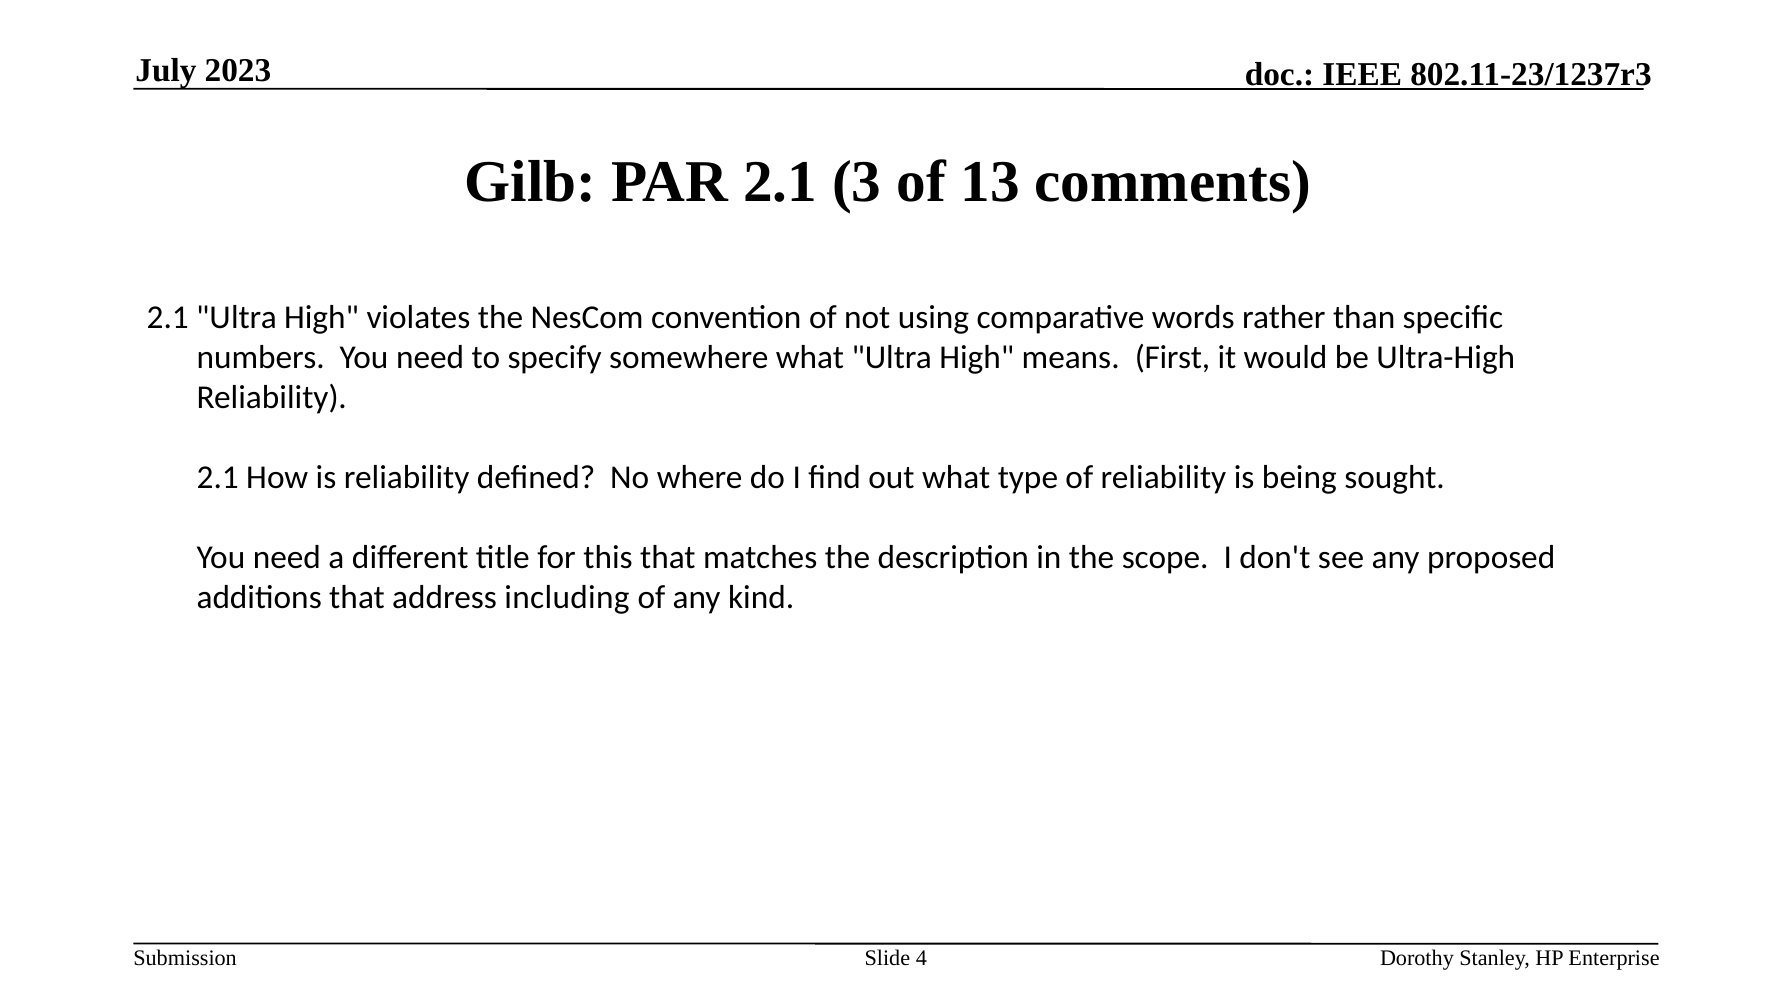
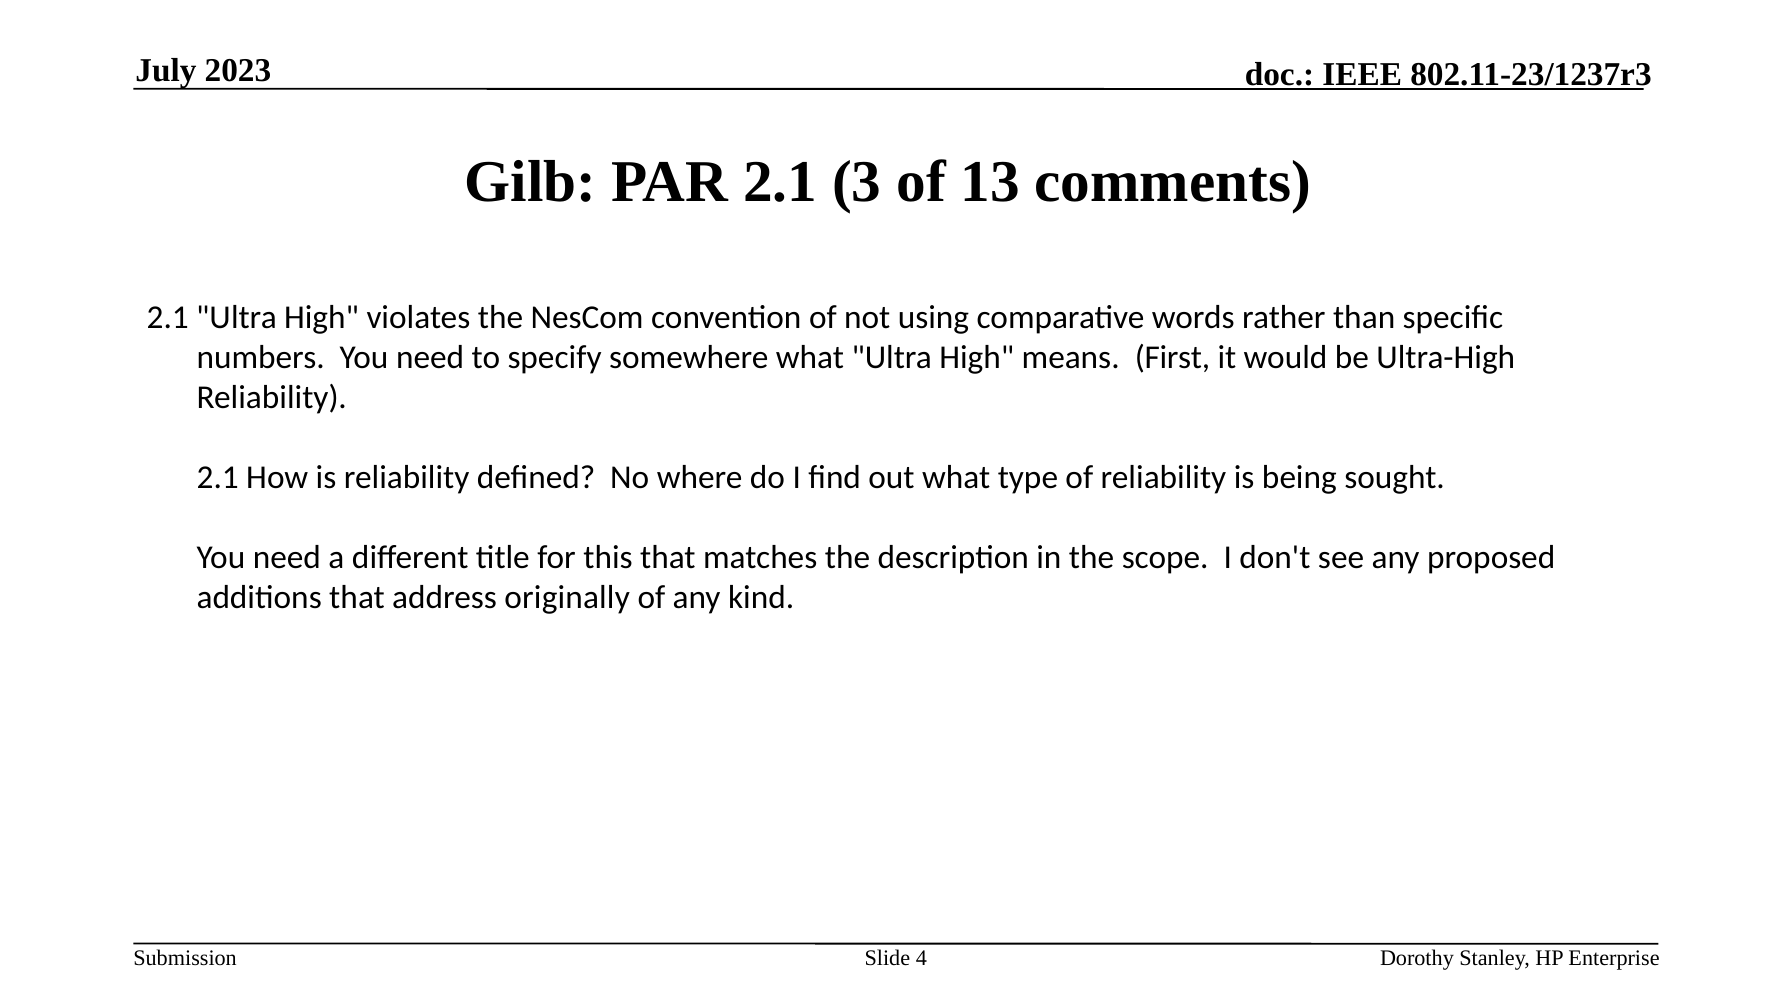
including: including -> originally (567, 598)
